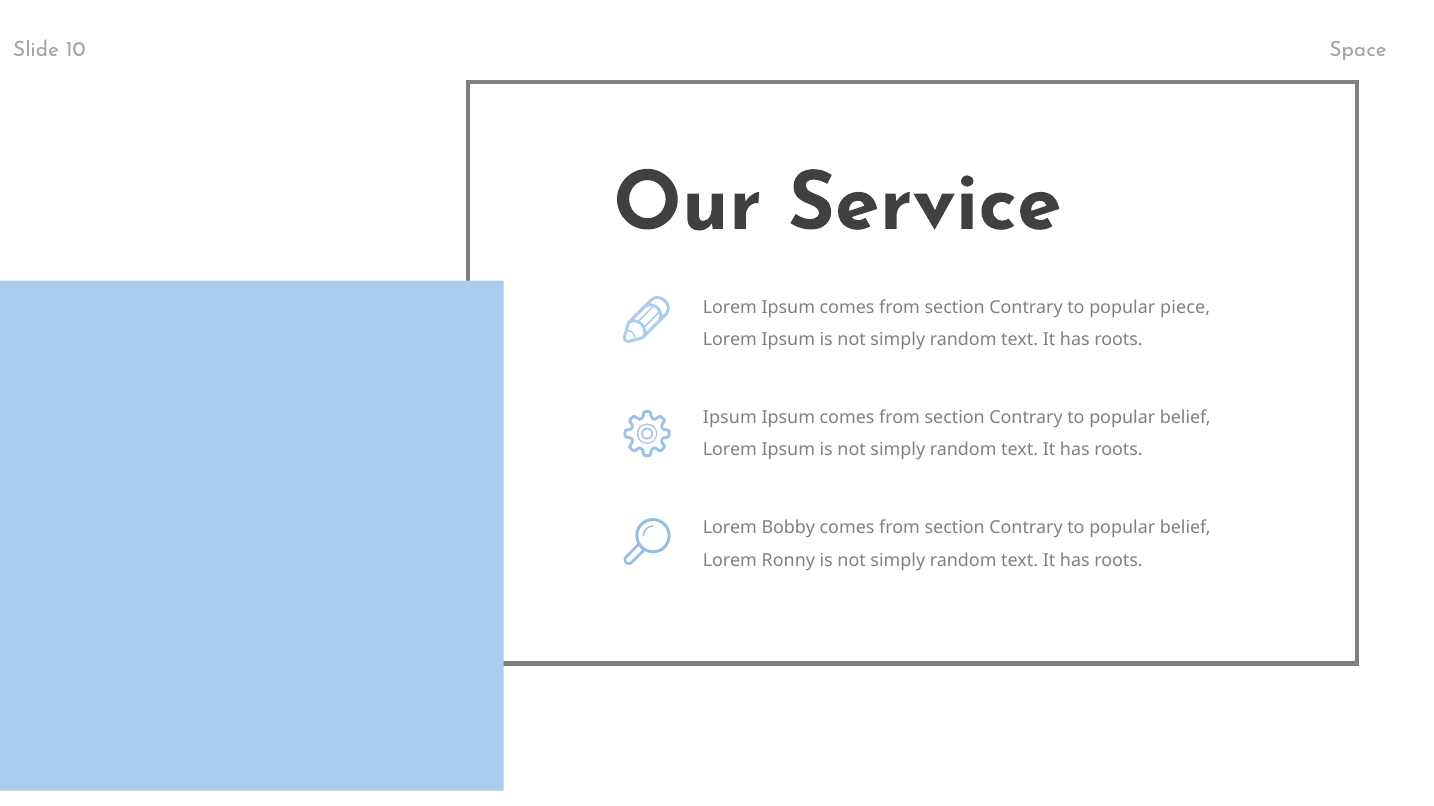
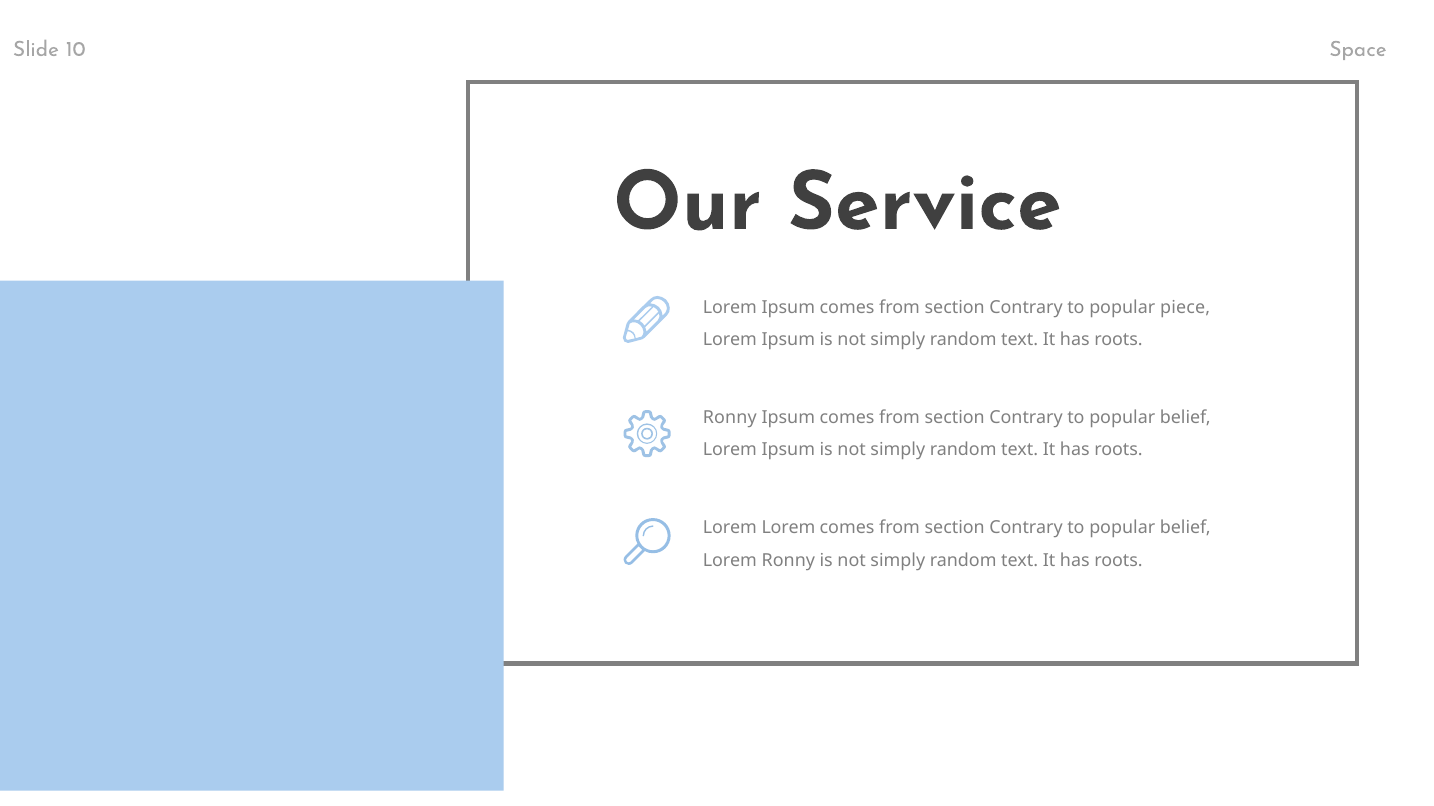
Ipsum: Ipsum -> Ronny (730, 418)
Lorem Bobby: Bobby -> Lorem (788, 528)
